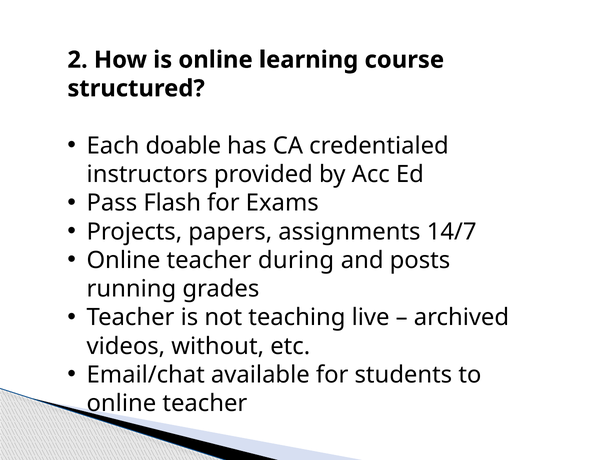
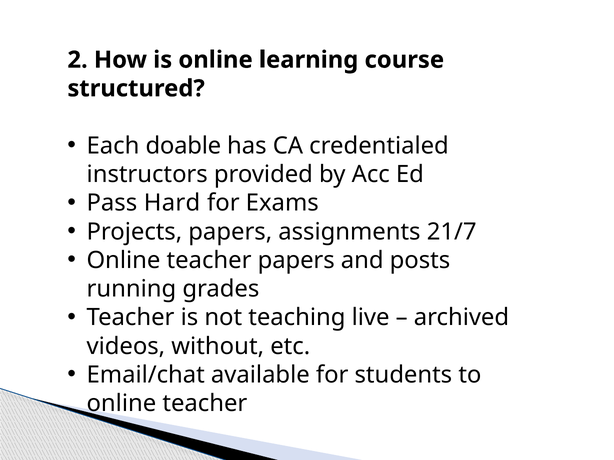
Flash: Flash -> Hard (172, 203)
14/7: 14/7 -> 21/7 (452, 232)
teacher during: during -> papers (296, 261)
